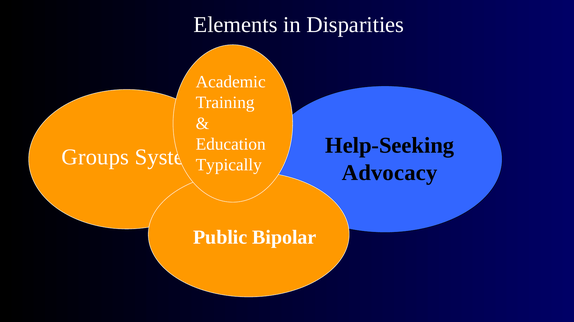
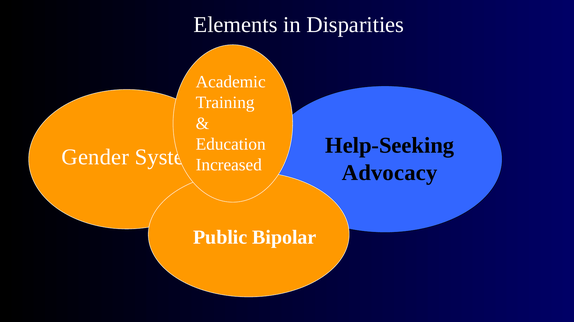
Groups: Groups -> Gender (95, 157)
Typically: Typically -> Increased (229, 165)
